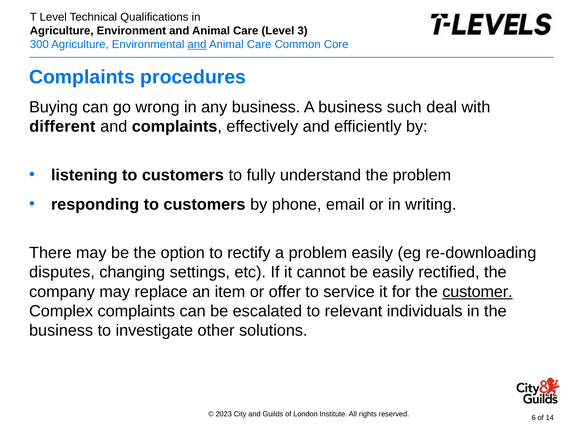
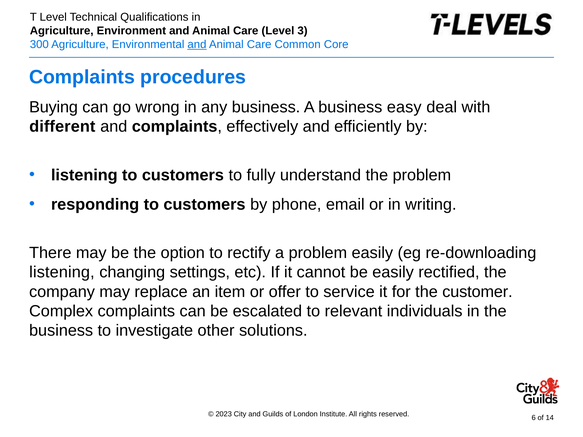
such: such -> easy (404, 107)
disputes: disputes -> listening (62, 272)
customer underline: present -> none (477, 292)
